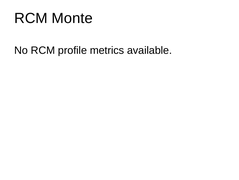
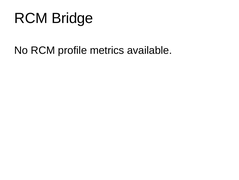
Monte: Monte -> Bridge (72, 18)
